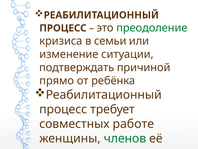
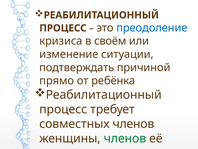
преодоление colour: green -> blue (152, 28)
в семьи: семьи -> своём (110, 41)
совместных работе: работе -> членов (133, 123)
